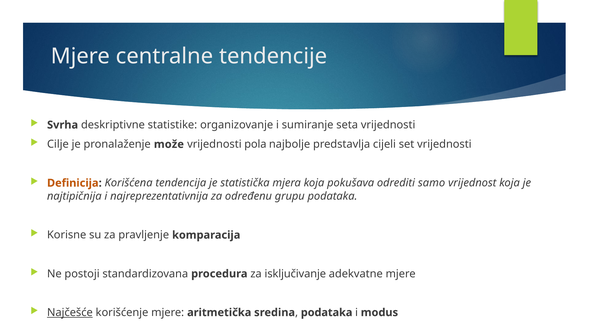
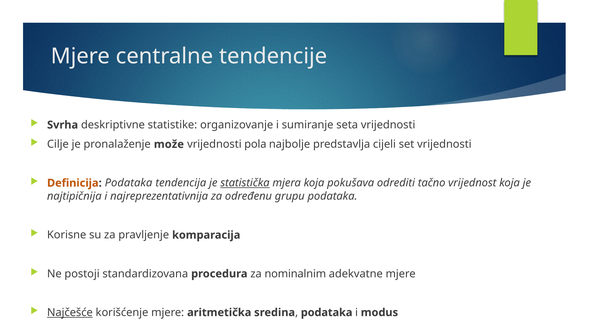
Definicija Korišćena: Korišćena -> Podataka (129, 183)
statistička underline: none -> present (245, 183)
samo: samo -> tačno (432, 183)
isključivanje: isključivanje -> nominalnim (295, 274)
